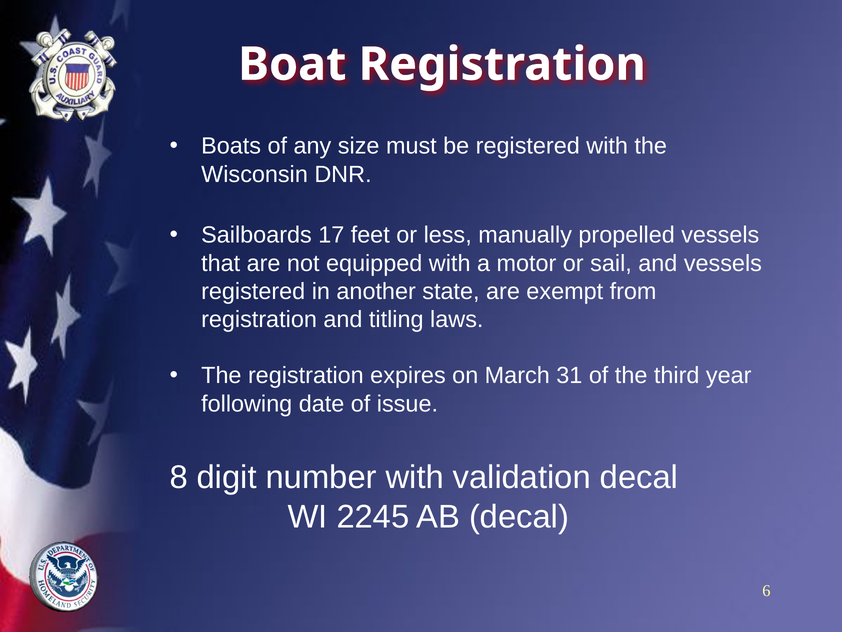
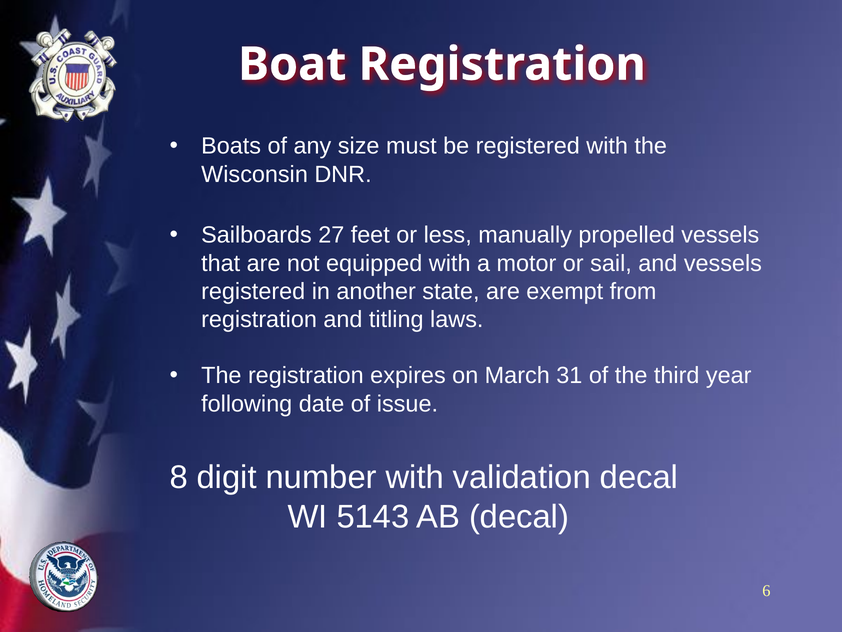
17: 17 -> 27 (331, 235)
2245: 2245 -> 5143 (373, 516)
